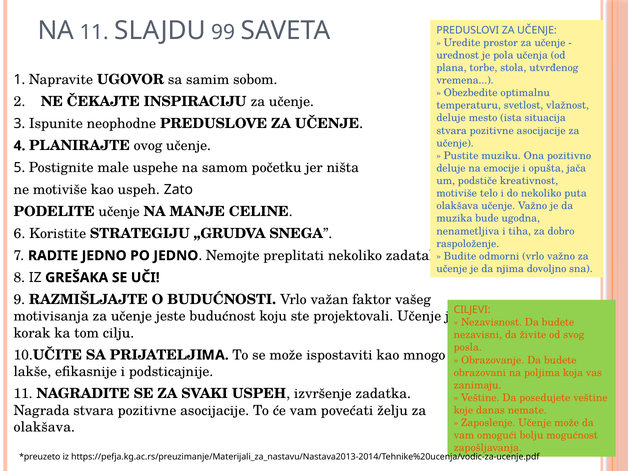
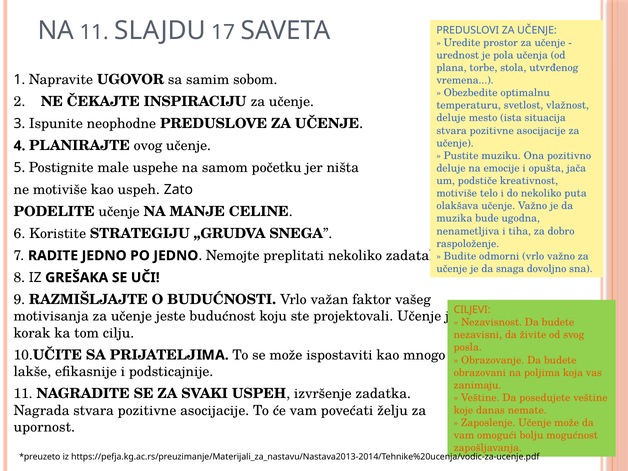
99: 99 -> 17 (223, 32)
njima: njima -> snaga (510, 269)
olakšava: olakšava -> upornost (44, 427)
